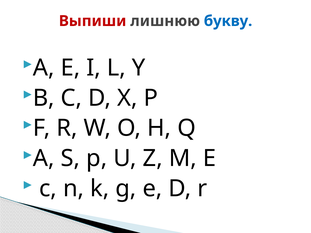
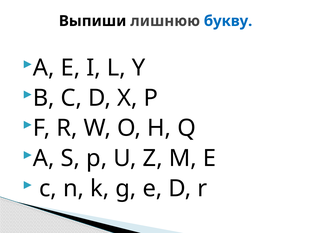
Выпиши colour: red -> black (93, 21)
